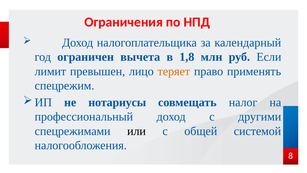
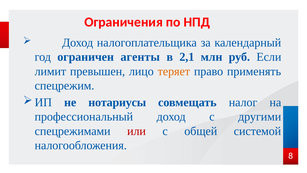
вычета: вычета -> агенты (140, 57)
1,8: 1,8 -> 2,1 (187, 57)
или colour: black -> red (136, 131)
